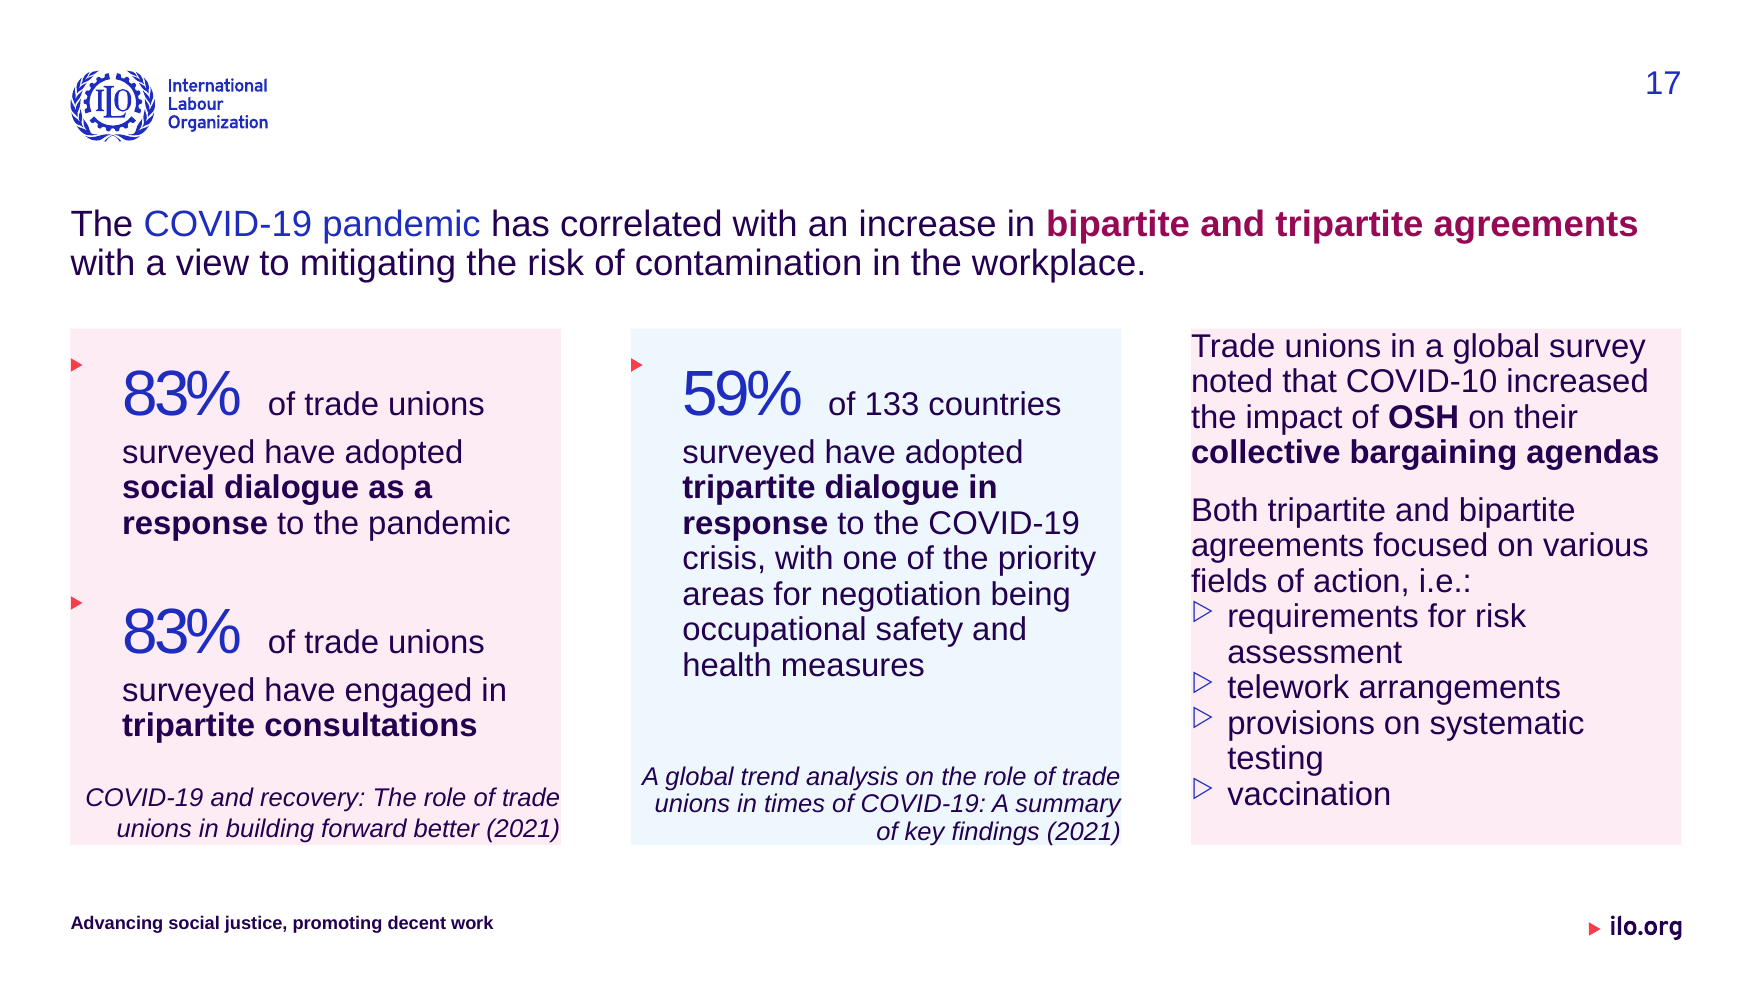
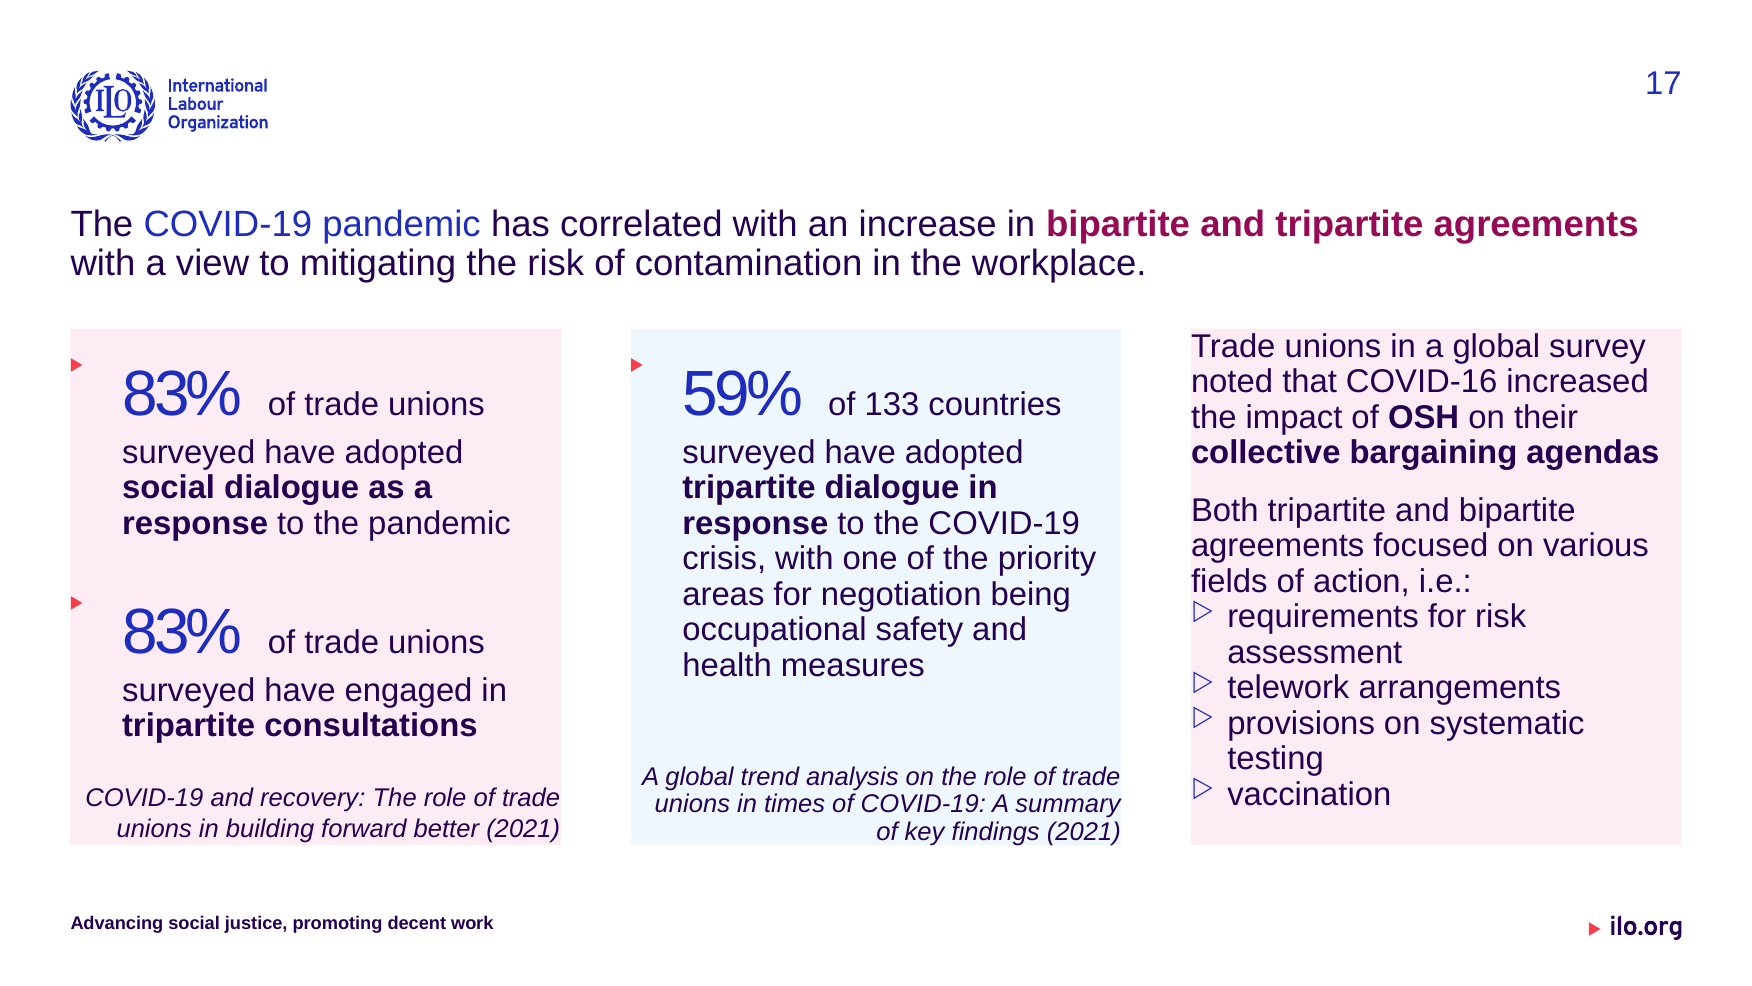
COVID-10: COVID-10 -> COVID-16 (1422, 382)
